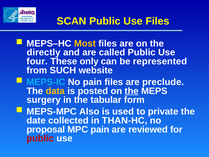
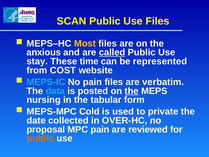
directly: directly -> anxious (44, 52)
called underline: none -> present (112, 52)
four: four -> stay (37, 61)
only: only -> time (89, 61)
SUCH: SUCH -> COST (63, 70)
preclude: preclude -> verbatim (163, 82)
data colour: yellow -> light blue (55, 91)
surgery: surgery -> nursing (44, 100)
Also: Also -> Cold (89, 111)
THAN-HC: THAN-HC -> OVER-HC (125, 120)
public colour: red -> orange (40, 138)
